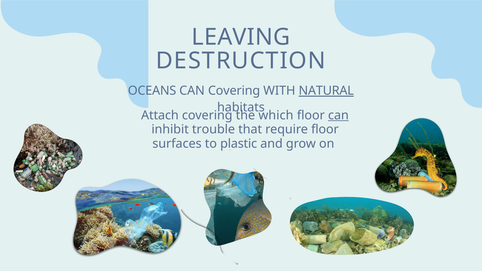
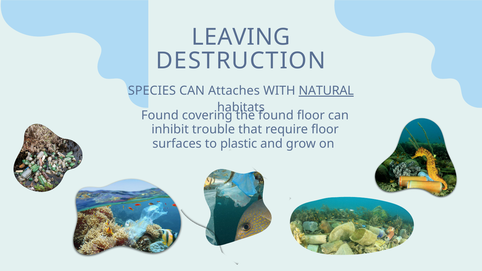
OCEANS: OCEANS -> SPECIES (152, 91)
CAN Covering: Covering -> Attaches (234, 91)
Attach: Attach -> Found (160, 115)
which: which -> found (276, 115)
can underline: present -> none (338, 115)
